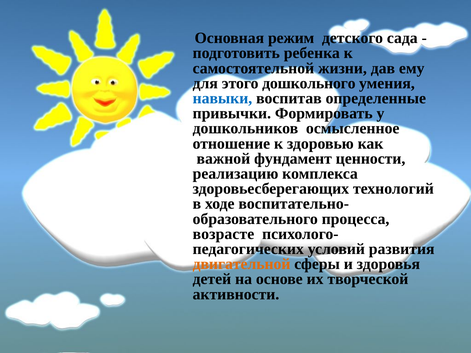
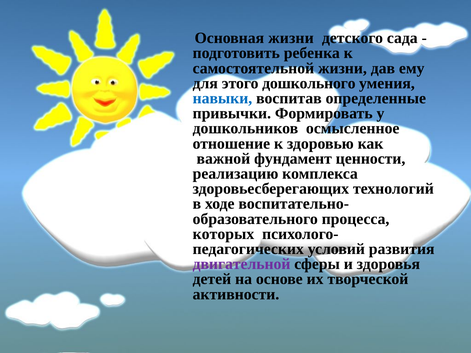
Основная режим: режим -> жизни (291, 38)
возрасте: возрасте -> которых (223, 234)
двигательной colour: orange -> purple (242, 264)
